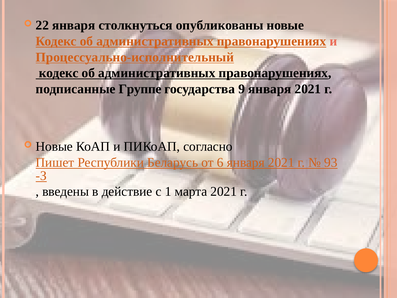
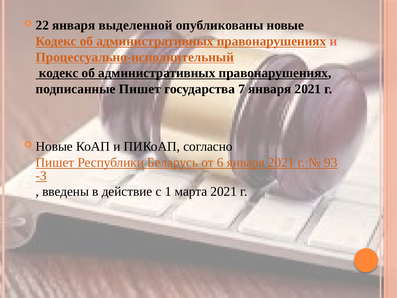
столкнуться: столкнуться -> выделенной (135, 25)
подписанные Группе: Группе -> Пишет (140, 89)
9: 9 -> 7 (242, 89)
